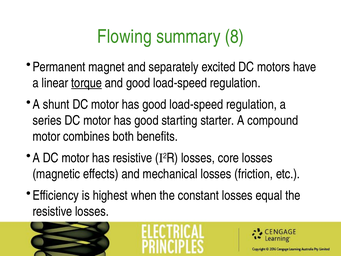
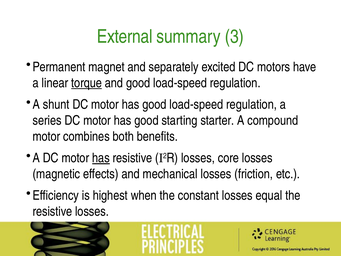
Flowing: Flowing -> External (125, 37)
8: 8 -> 3 (234, 37)
has underline: none -> present (101, 158)
